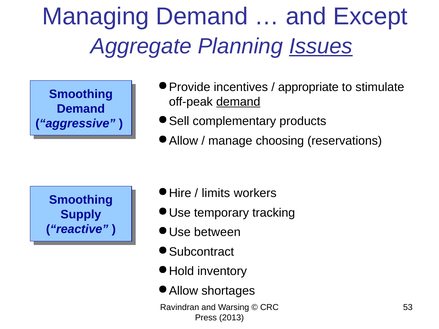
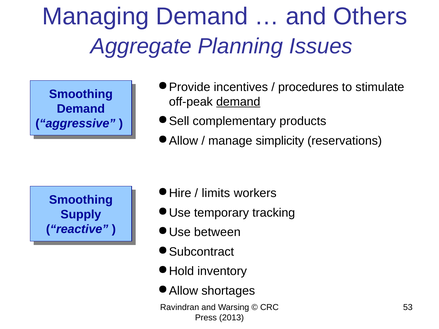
Except: Except -> Others (370, 16)
Issues underline: present -> none (321, 46)
appropriate: appropriate -> procedures (308, 87)
choosing: choosing -> simplicity (280, 141)
